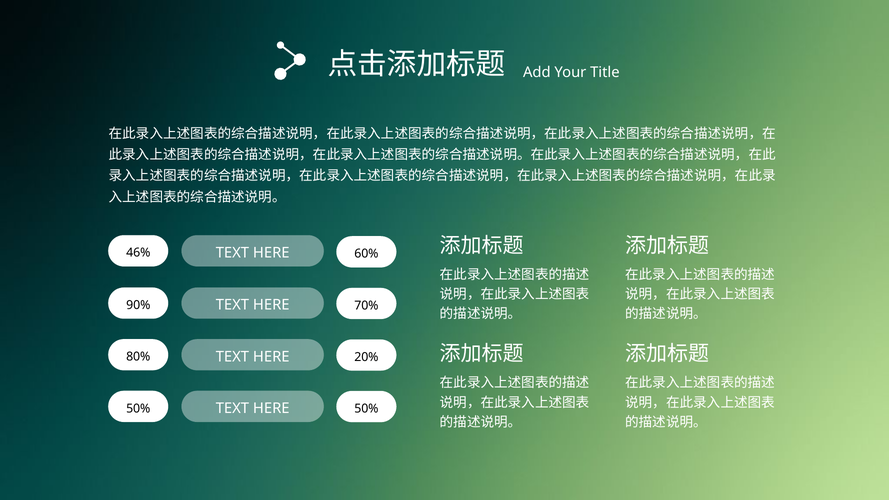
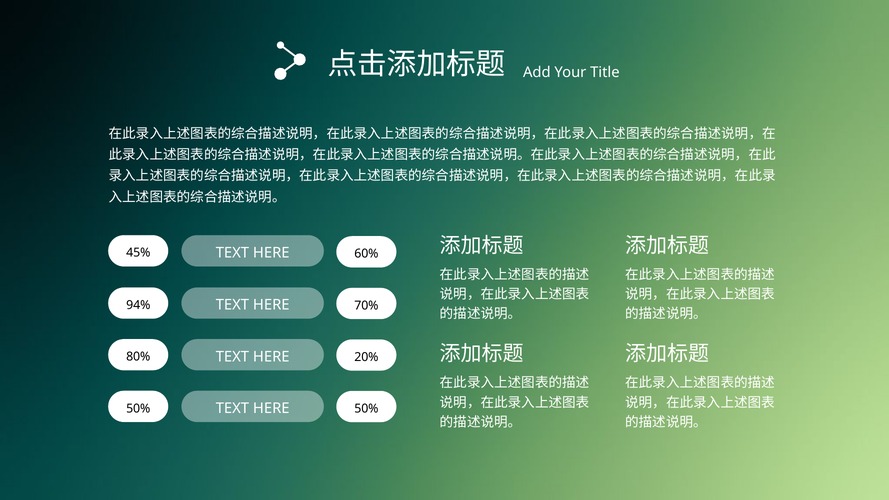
46%: 46% -> 45% (138, 253)
90%: 90% -> 94% (138, 305)
